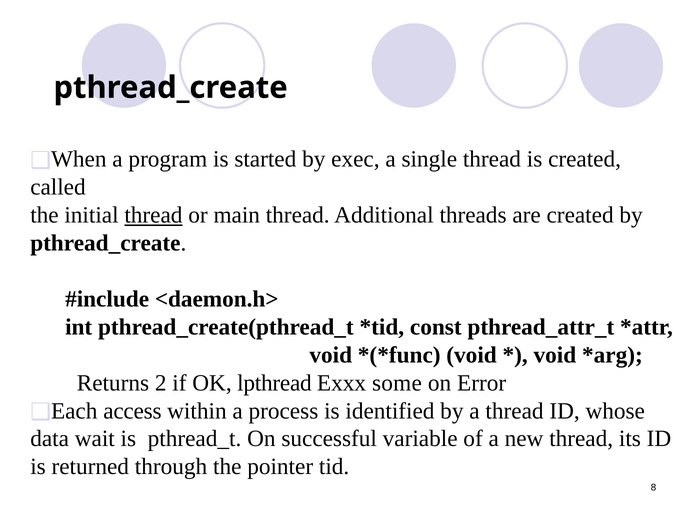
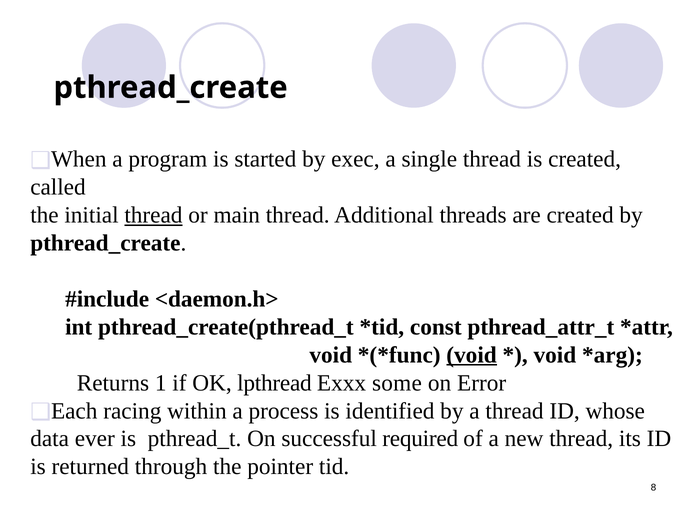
void underline: none -> present (472, 355)
2: 2 -> 1 (161, 383)
access: access -> racing (132, 410)
wait: wait -> ever (95, 438)
variable: variable -> required (420, 438)
